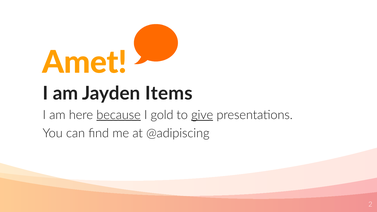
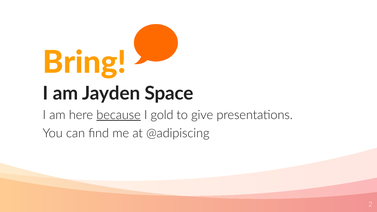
Amet: Amet -> Bring (85, 62)
Items: Items -> Space (169, 93)
give underline: present -> none (202, 115)
